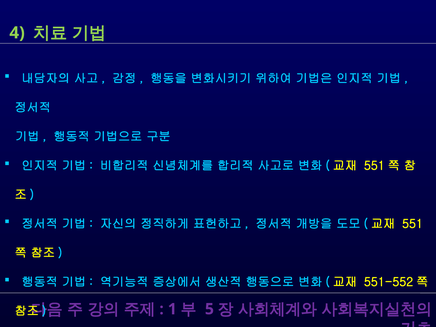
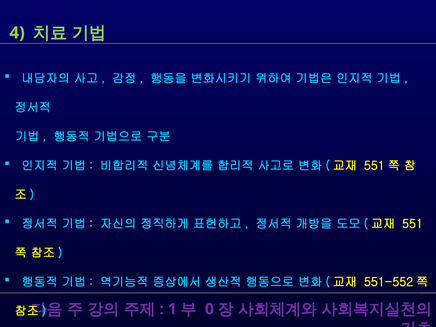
5: 5 -> 0 (209, 309)
